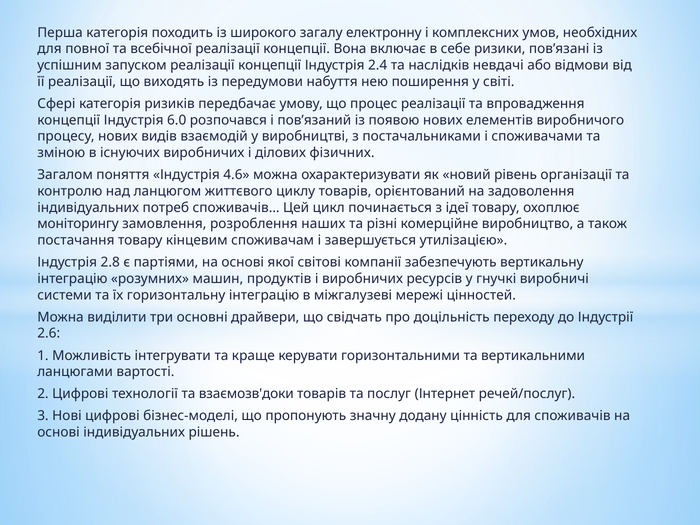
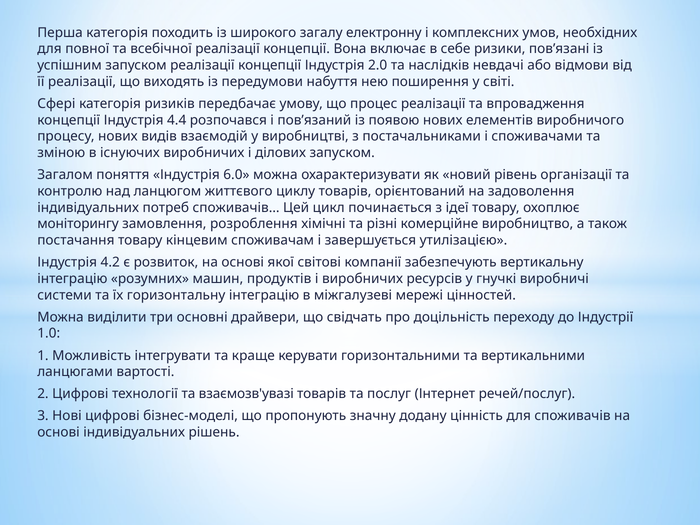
2.4: 2.4 -> 2.0 (378, 65)
6.0: 6.0 -> 4.4 (177, 120)
ділових фізичних: фізичних -> запуском (342, 153)
4.6: 4.6 -> 6.0 (236, 175)
наших: наших -> хімічні (323, 224)
2.8: 2.8 -> 4.2 (110, 262)
партіями: партіями -> розвиток (166, 262)
2.6: 2.6 -> 1.0 (49, 333)
взаємозв'доки: взаємозв'доки -> взаємозв'увазі (246, 394)
